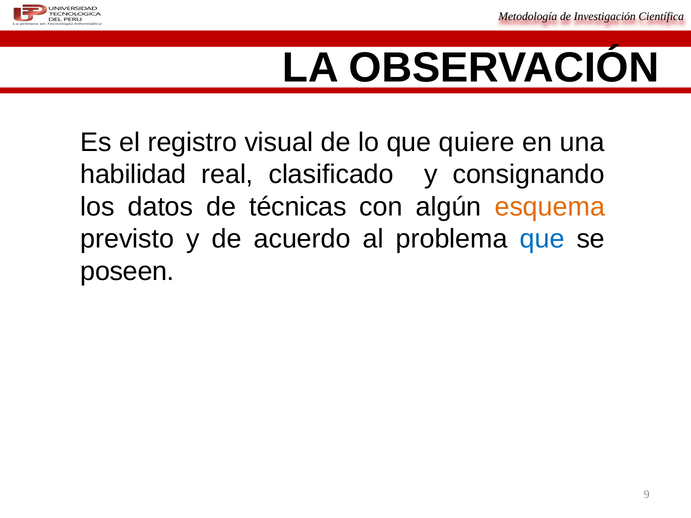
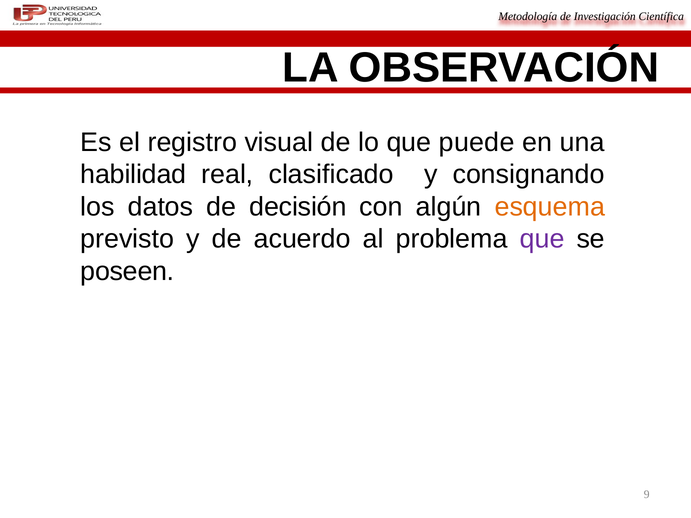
quiere: quiere -> puede (477, 142)
técnicas: técnicas -> decisión (298, 207)
que colour: blue -> purple (542, 239)
